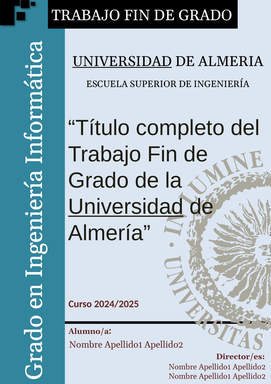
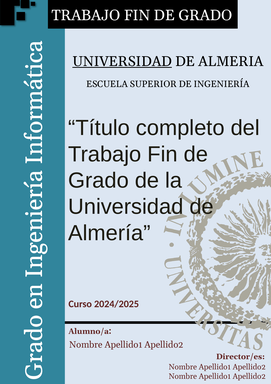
Universidad underline: present -> none (126, 206)
